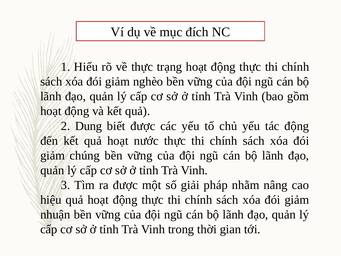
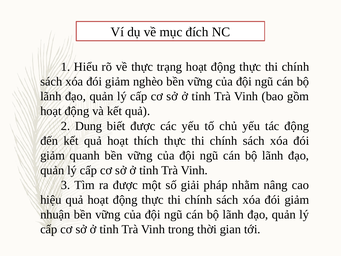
nước: nước -> thích (146, 141)
chúng: chúng -> quanh (85, 155)
